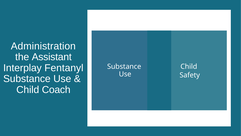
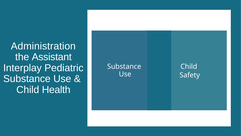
Fentanyl: Fentanyl -> Pediatric (64, 68)
Coach: Coach -> Health (56, 89)
